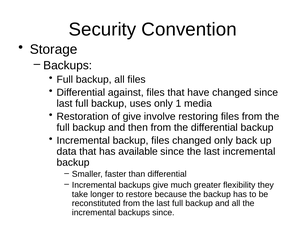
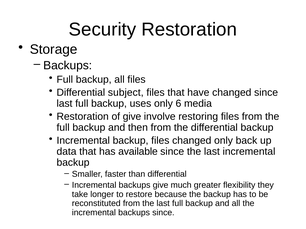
Security Convention: Convention -> Restoration (189, 30)
against: against -> subject (126, 93)
1: 1 -> 6 (178, 104)
